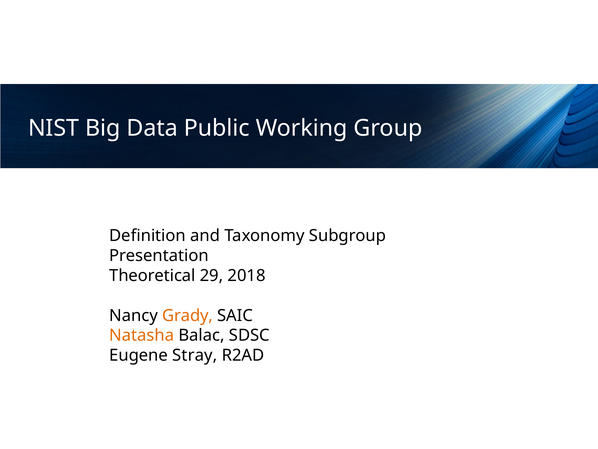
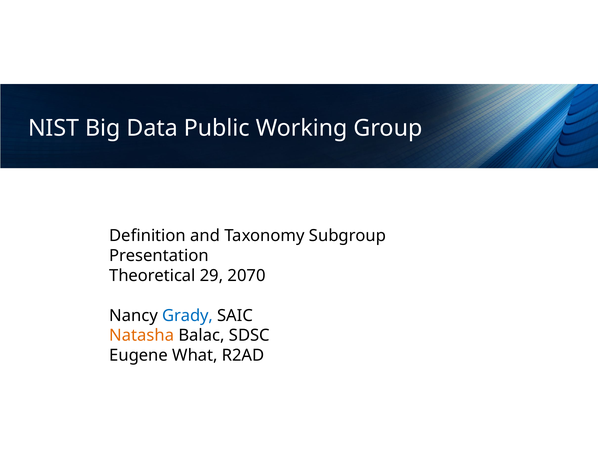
2018: 2018 -> 2070 (247, 275)
Grady colour: orange -> blue (188, 315)
Stray: Stray -> What (195, 355)
